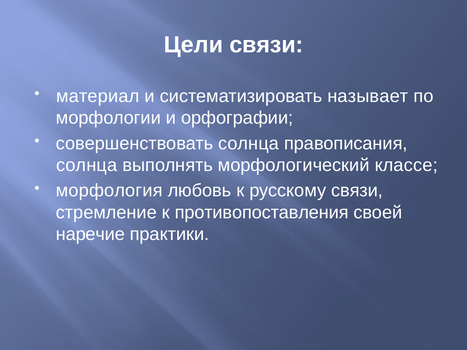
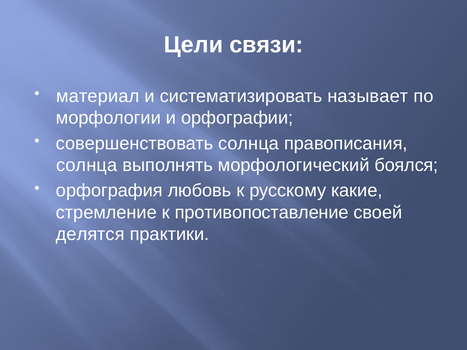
классе: классе -> боялся (406, 165)
морфология: морфология -> орфография (109, 191)
русскому связи: связи -> какие (357, 191)
противопоставления: противопоставления -> противопоставление (262, 213)
наречие: наречие -> делятся (90, 234)
